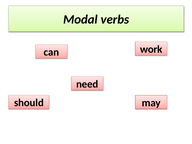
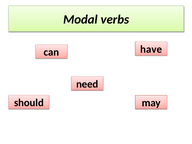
work: work -> have (151, 49)
